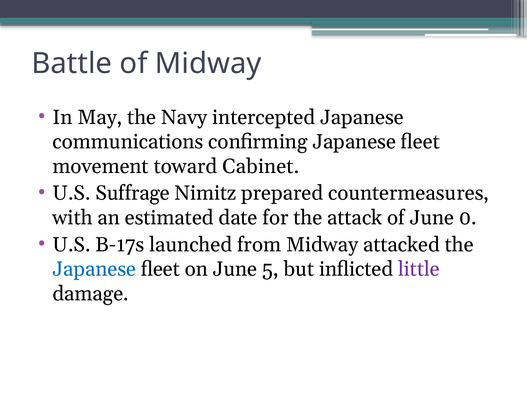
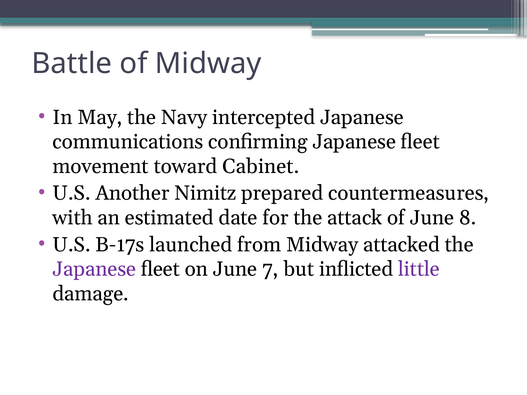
Suffrage: Suffrage -> Another (132, 193)
0: 0 -> 8 (468, 218)
Japanese colour: blue -> purple (94, 269)
5: 5 -> 7 (270, 269)
